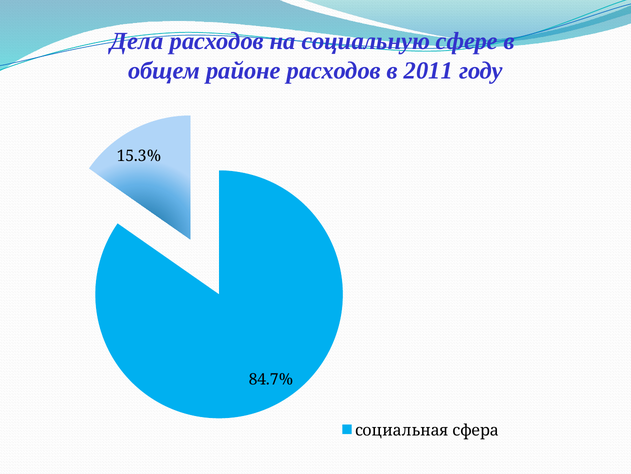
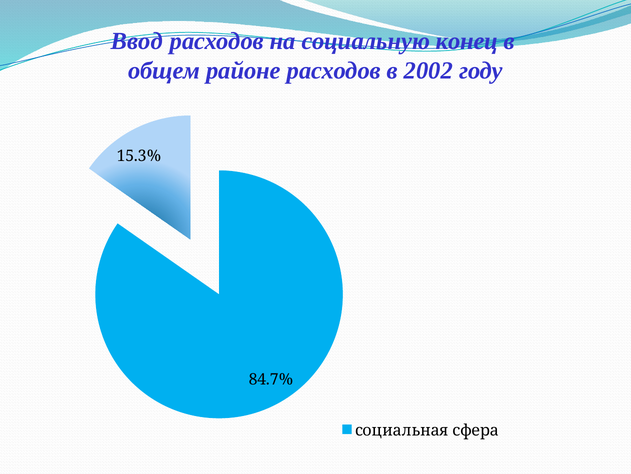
Дела: Дела -> Ввод (137, 41)
сфере: сфере -> конец (467, 41)
2011: 2011 -> 2002 (428, 71)
